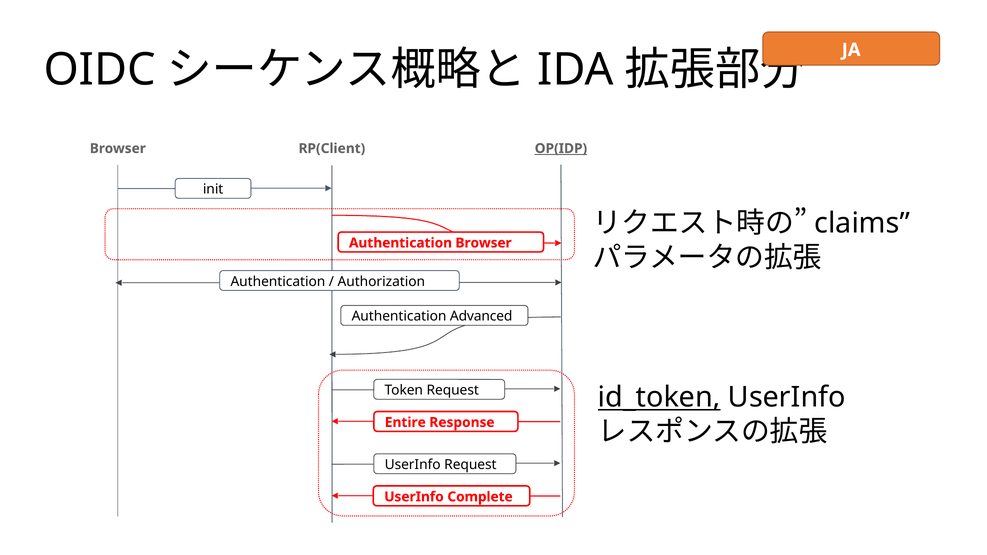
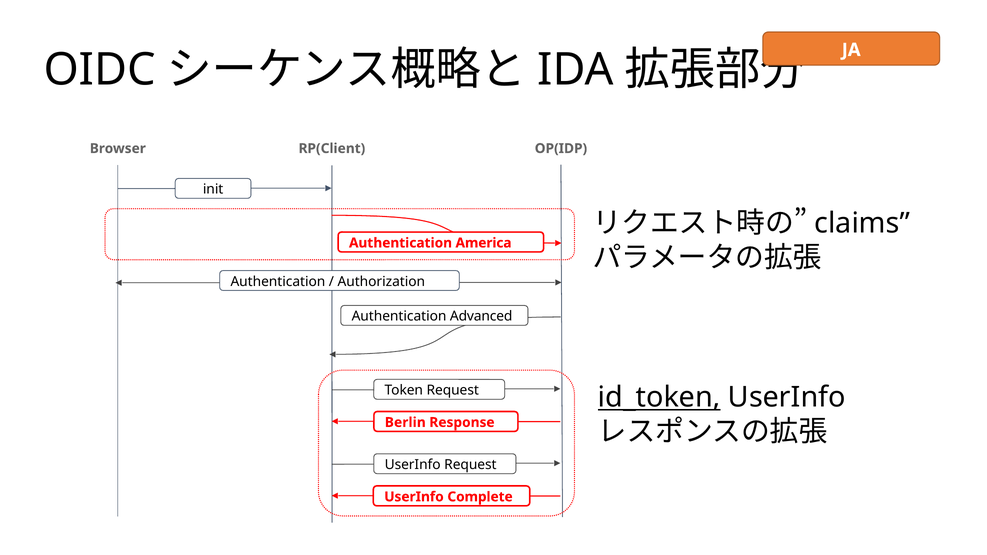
OP(IDP underline: present -> none (561, 149)
Authentication Browser: Browser -> America (484, 243)
Entire: Entire -> Berlin (405, 423)
